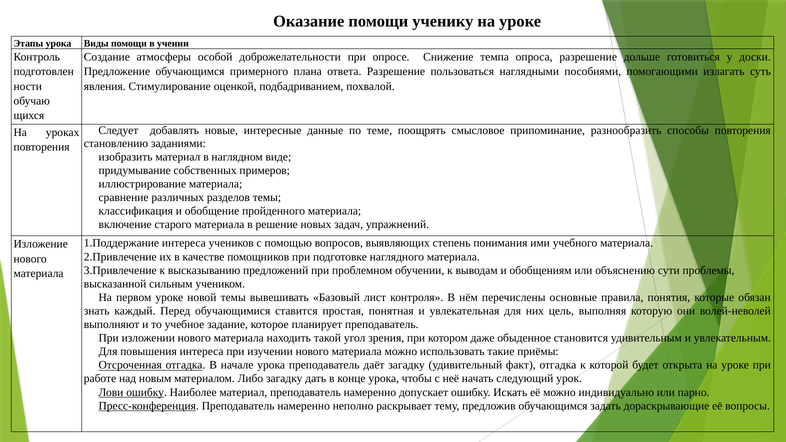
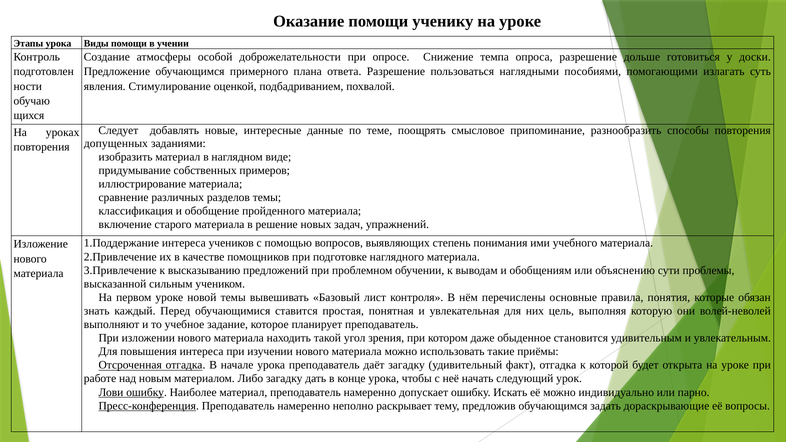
становлению: становлению -> допущенных (116, 143)
